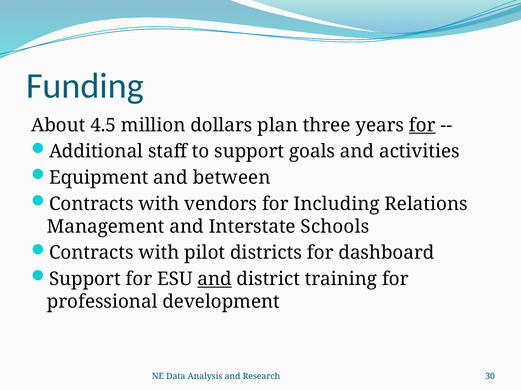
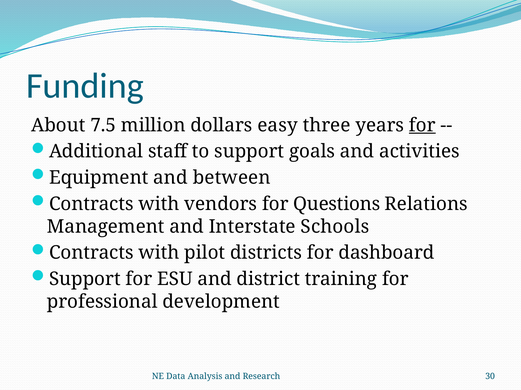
4.5: 4.5 -> 7.5 (103, 125)
plan: plan -> easy (278, 125)
Including: Including -> Questions (337, 204)
and underline: present -> none (215, 280)
